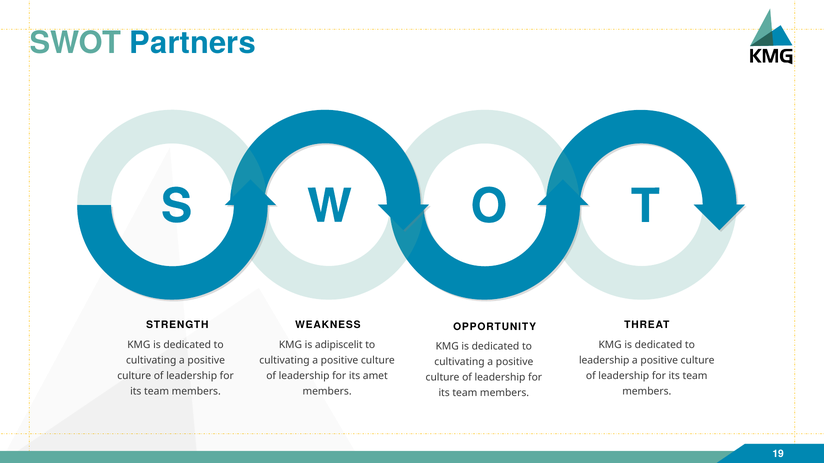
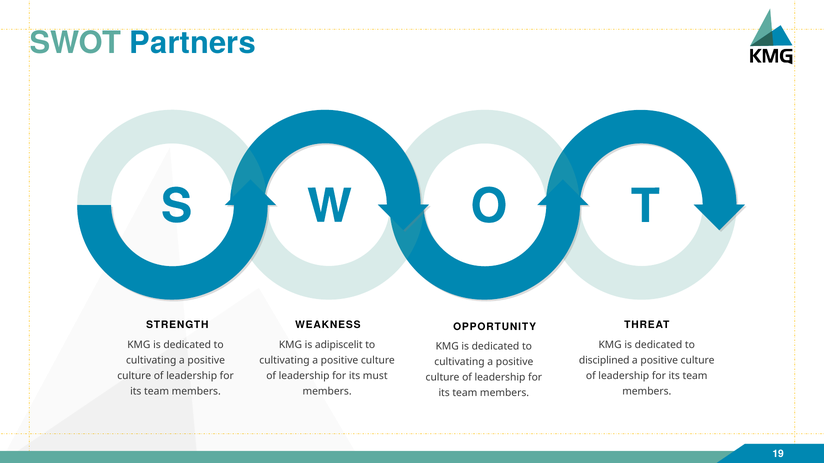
leadership: leadership -> disciplined (604, 361)
amet: amet -> must (375, 376)
